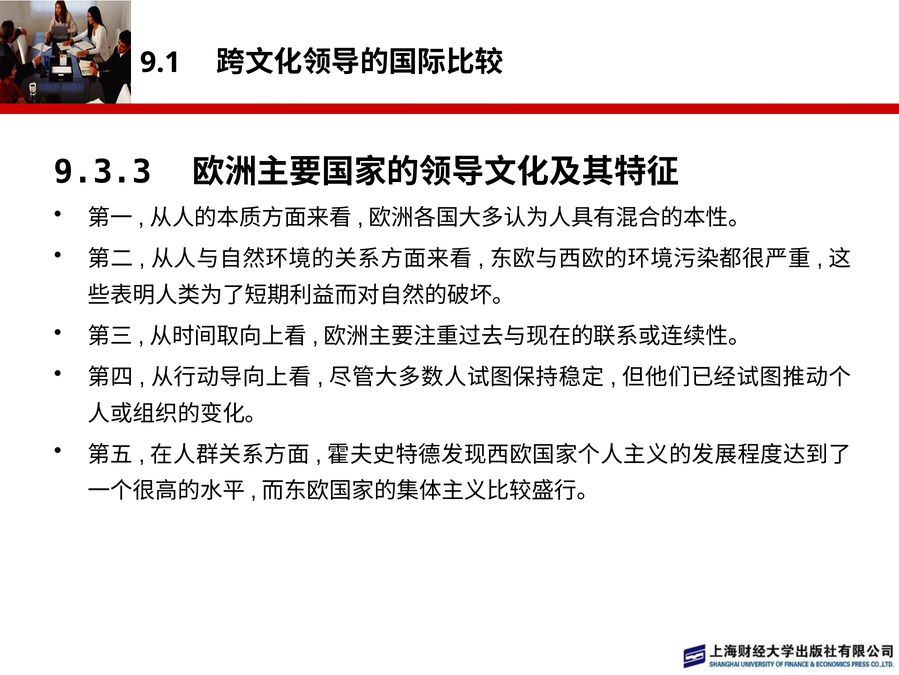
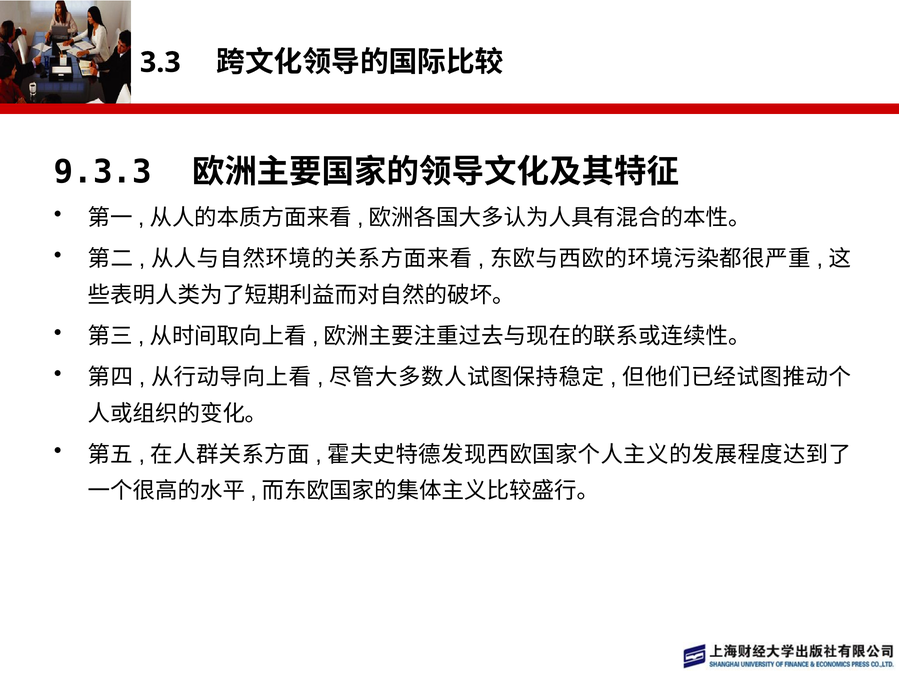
9.1: 9.1 -> 3.3 (160, 62)
